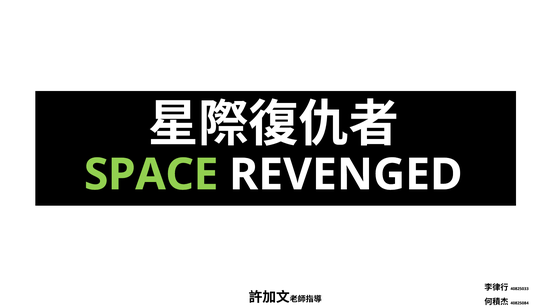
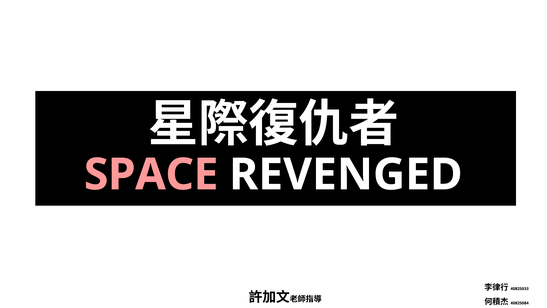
SPACE colour: light green -> pink (151, 175)
